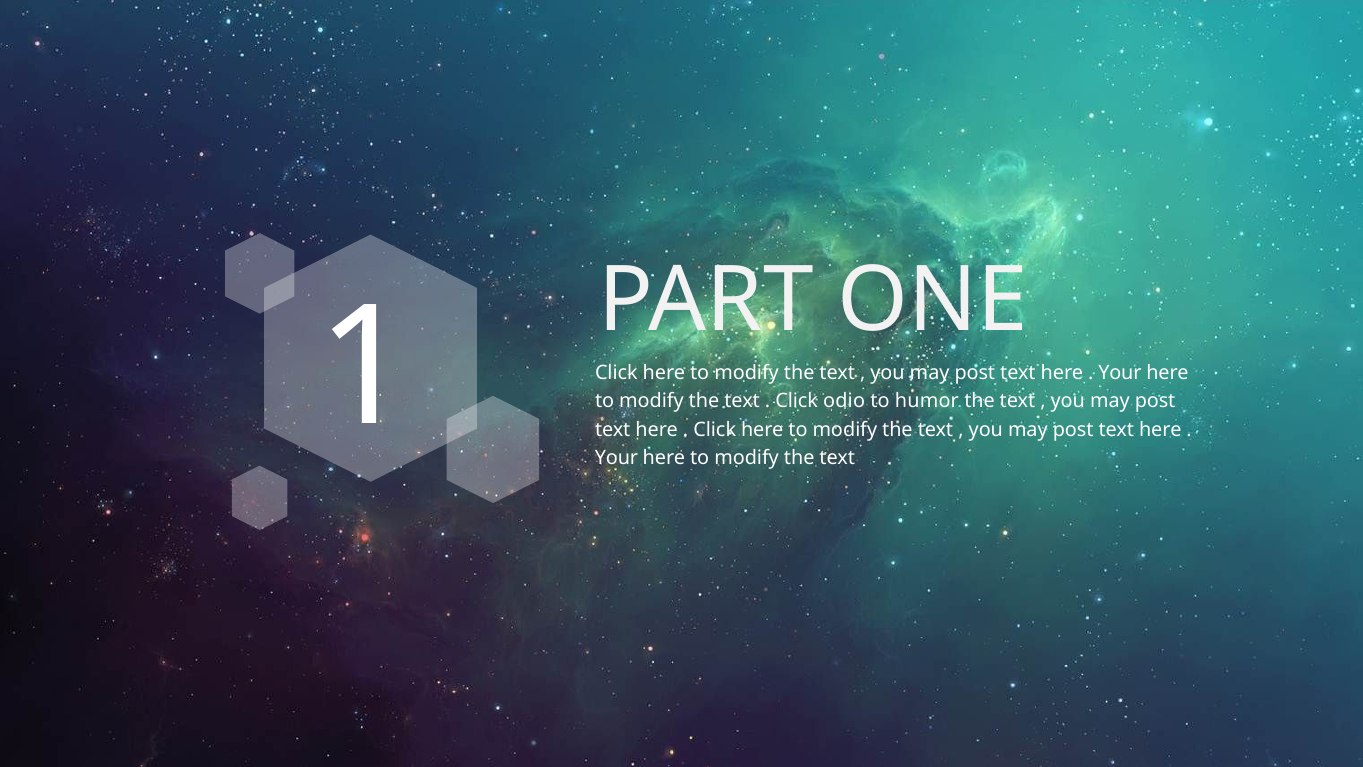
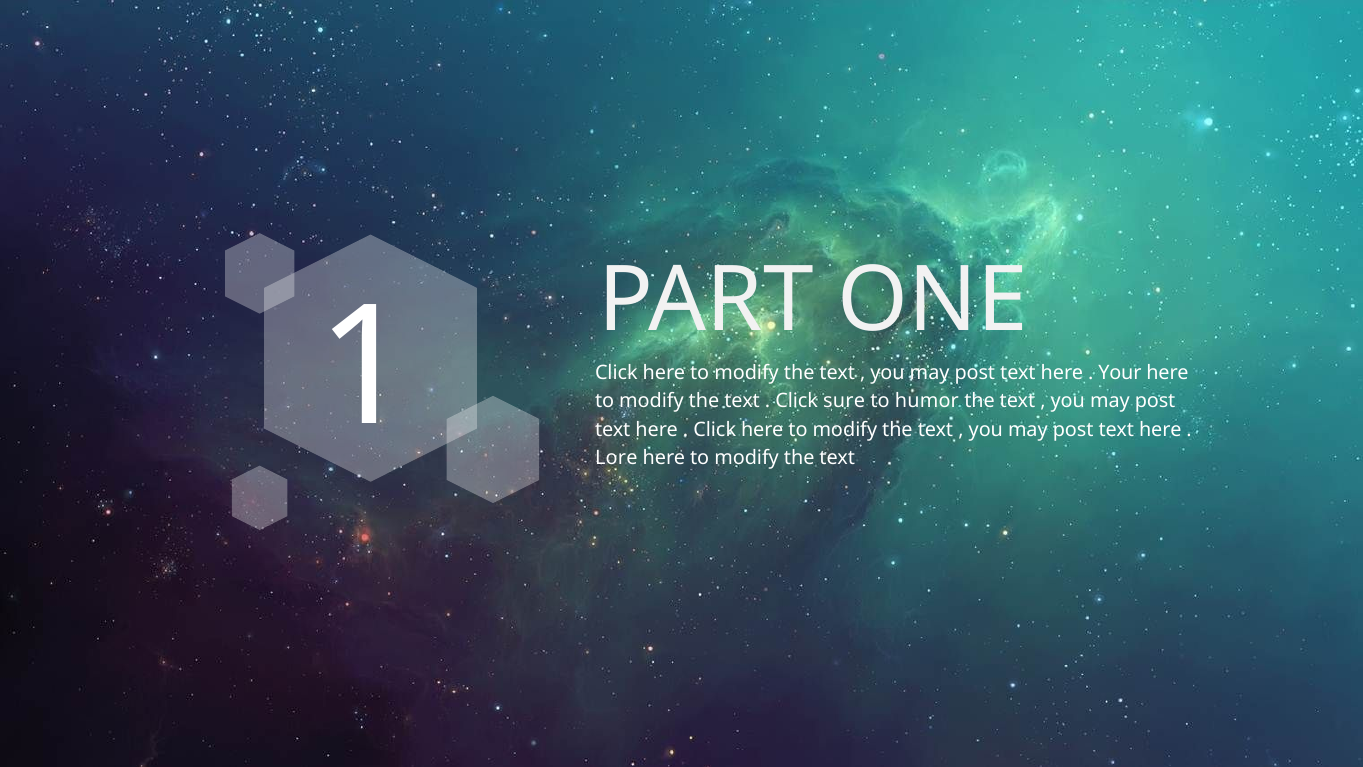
odio: odio -> sure (844, 401)
Your: Your -> Lore (616, 458)
